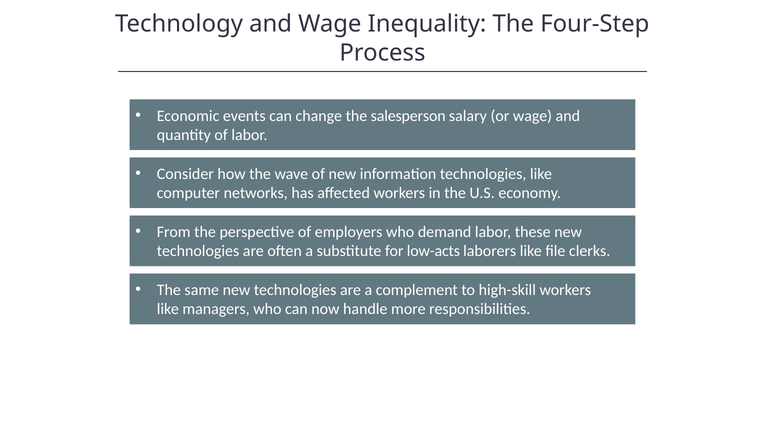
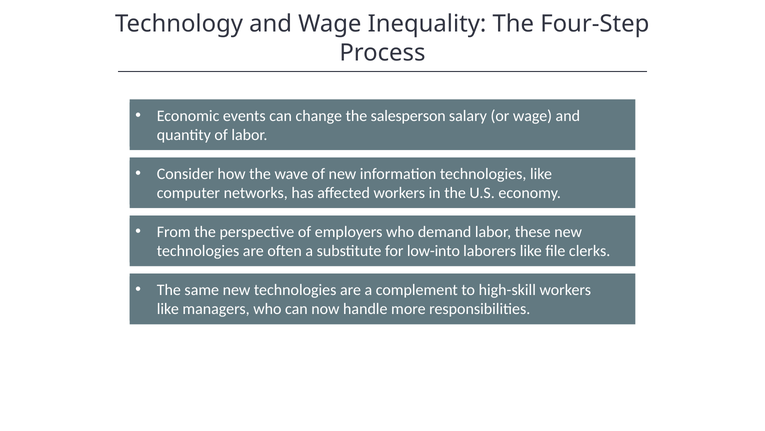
low-acts: low-acts -> low-into (433, 251)
